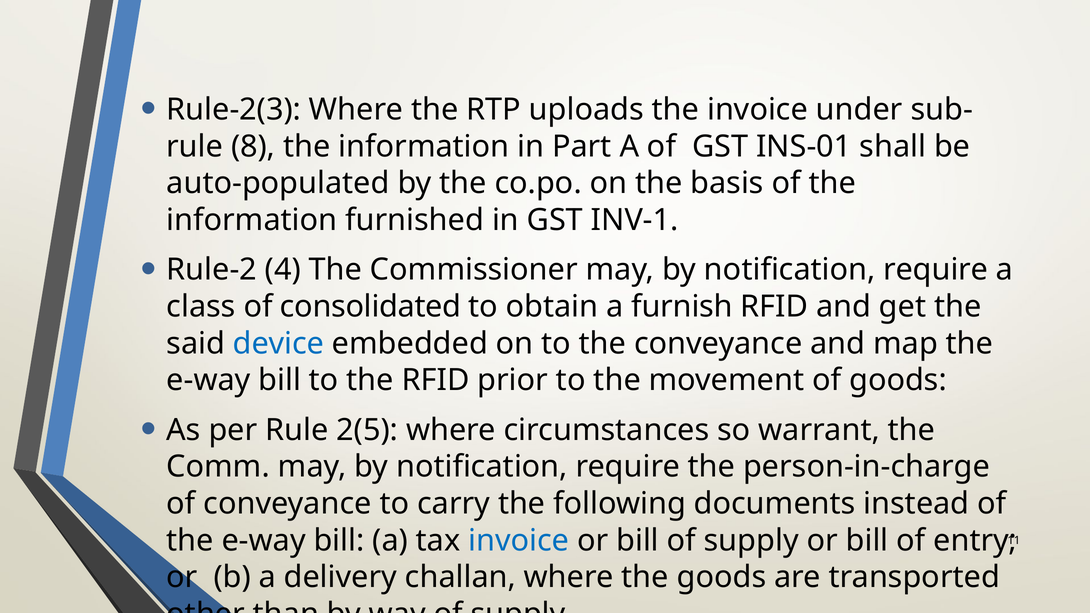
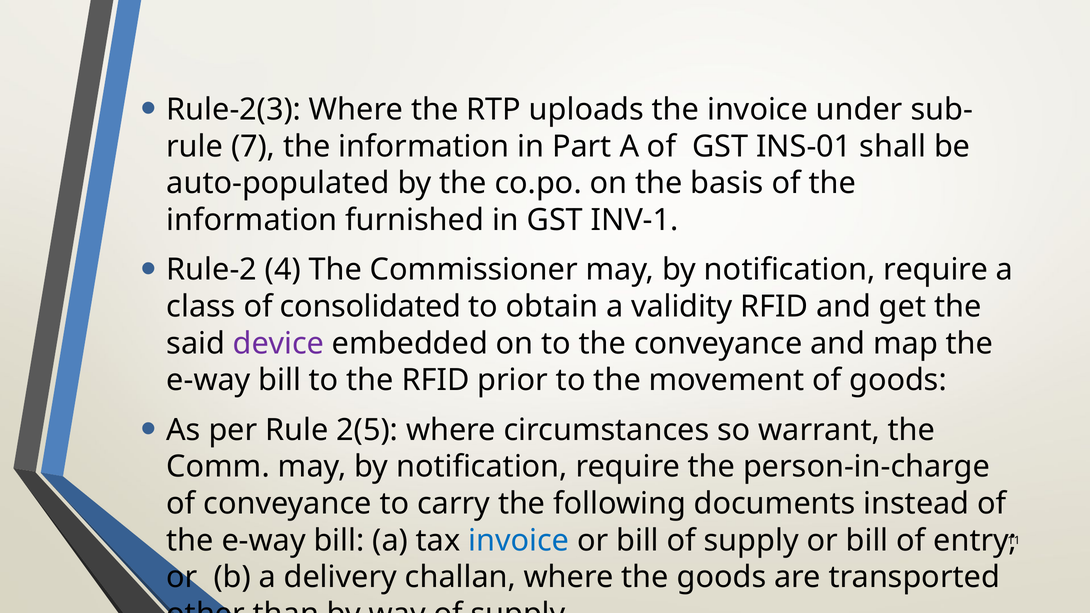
8: 8 -> 7 (253, 146)
furnish: furnish -> validity (682, 307)
device colour: blue -> purple (279, 343)
